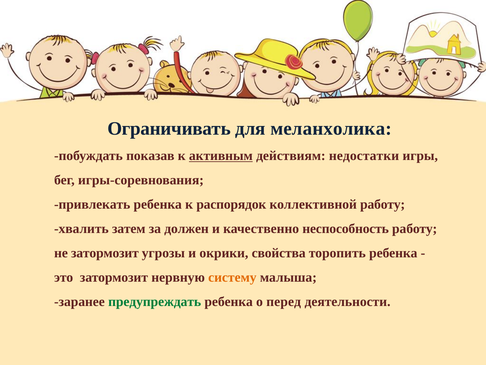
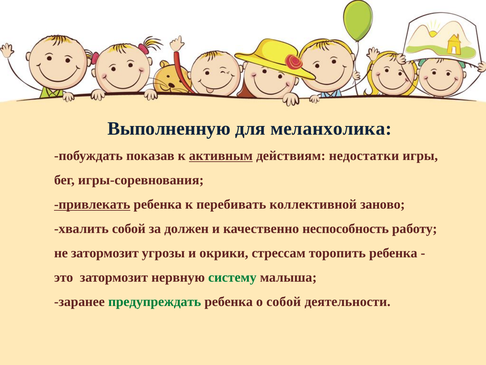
Ограничивать: Ограничивать -> Выполненную (169, 128)
привлекать underline: none -> present (92, 204)
распорядок: распорядок -> перебивать (231, 204)
коллективной работу: работу -> заново (383, 204)
хвалить затем: затем -> собой (129, 229)
свойства: свойства -> стрессам (279, 253)
систему colour: orange -> green (232, 277)
о перед: перед -> собой (284, 301)
